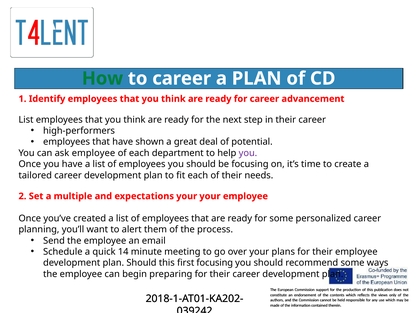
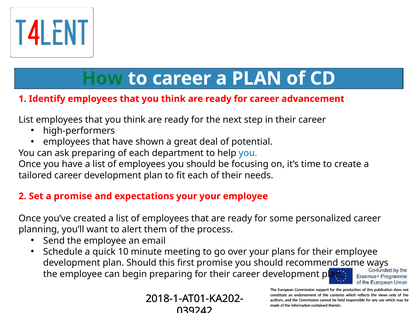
ask employee: employee -> preparing (93, 153)
you colour: purple -> blue (248, 153)
a multiple: multiple -> promise (73, 196)
14: 14 -> 10 (123, 252)
first focusing: focusing -> promise (215, 263)
